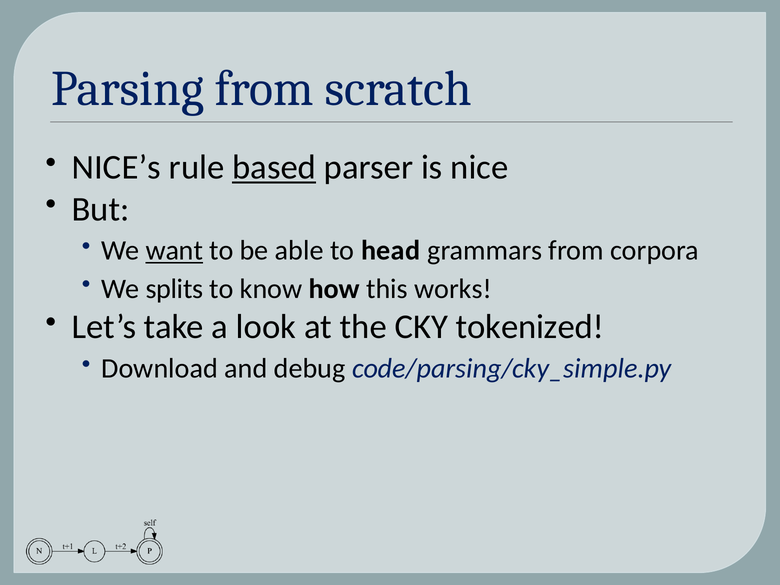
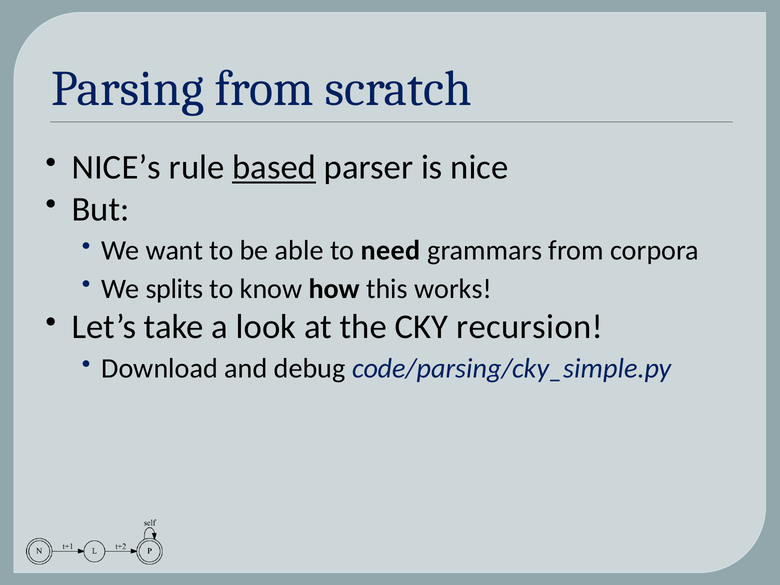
want underline: present -> none (174, 251)
head: head -> need (391, 251)
tokenized: tokenized -> recursion (530, 327)
